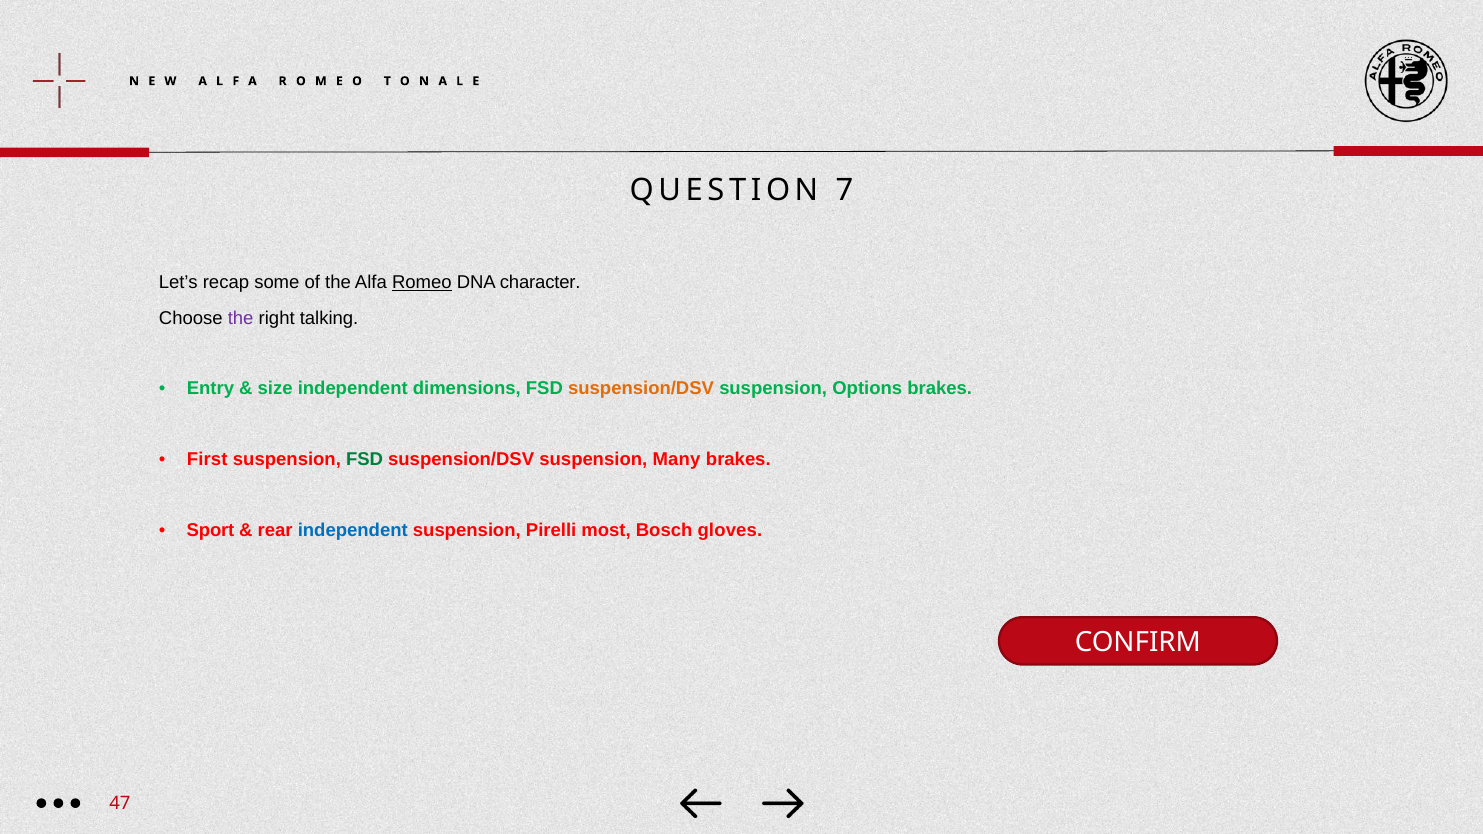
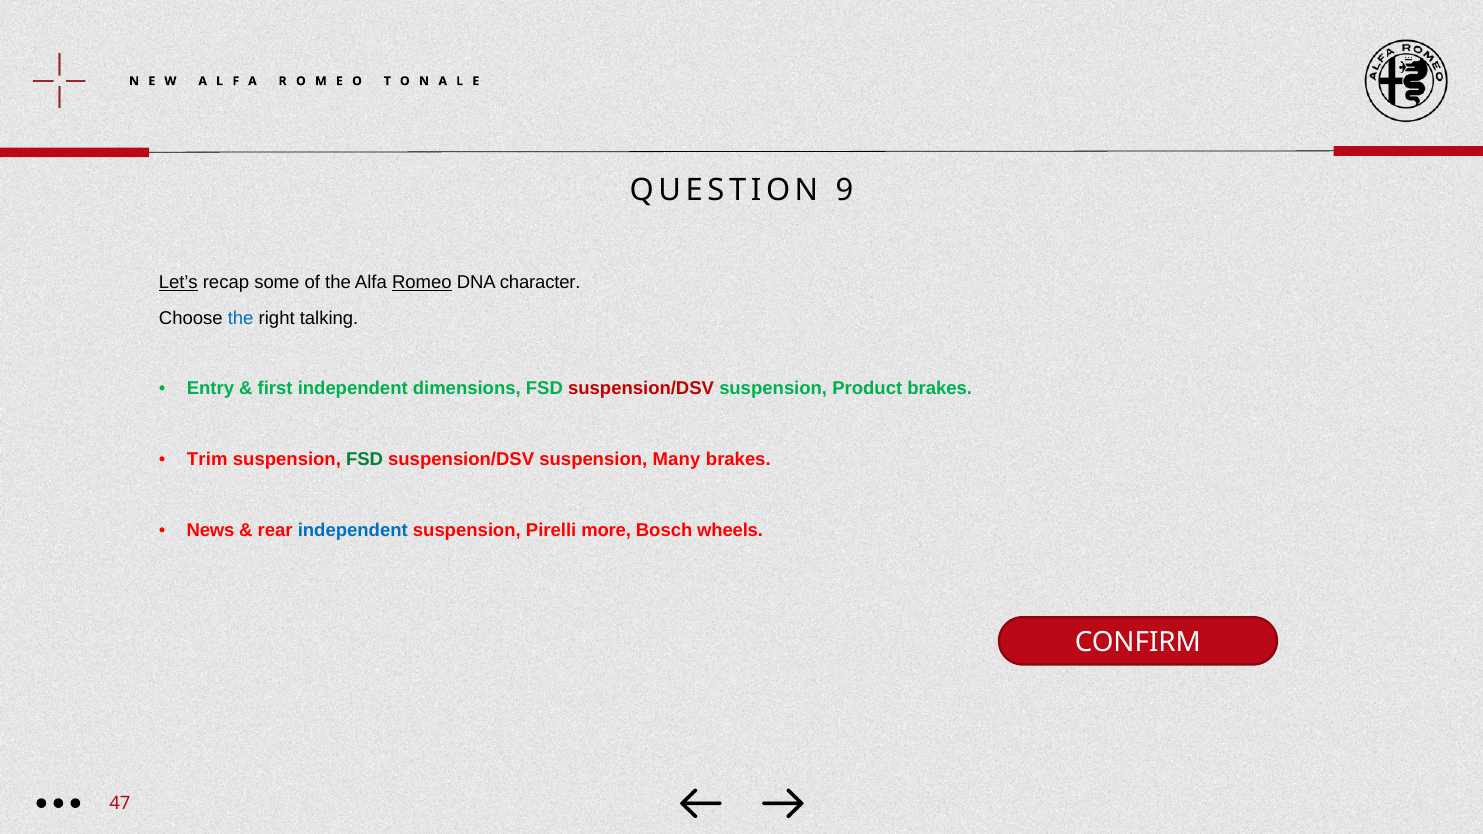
7: 7 -> 9 (845, 190)
Let’s underline: none -> present (178, 282)
the colour: purple -> blue (241, 318)
size: size -> first (275, 389)
suspension/DSV colour: orange -> red (641, 389)
Options: Options -> Product (867, 389)
First: First -> Trim (207, 460)
Sport: Sport -> News (211, 531)
most: most -> more (606, 531)
gloves: gloves -> wheels (730, 531)
